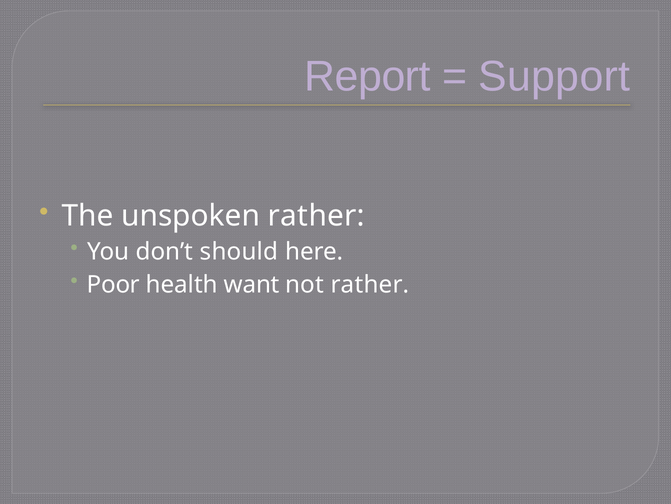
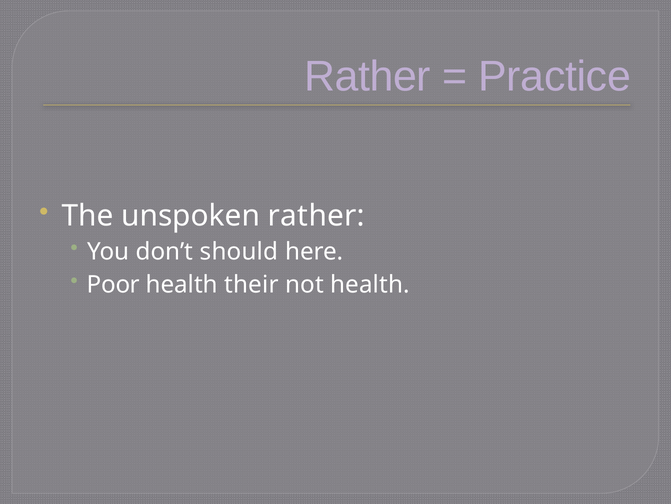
Report: Report -> Rather (367, 76)
Support: Support -> Practice (555, 76)
want: want -> their (251, 284)
not rather: rather -> health (370, 284)
